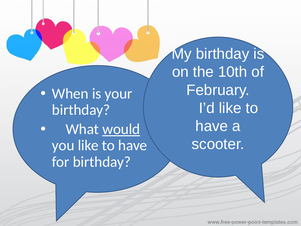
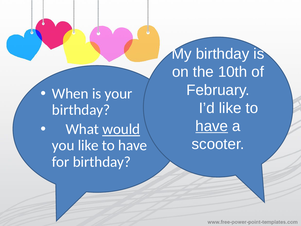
have underline: none -> present (212, 126)
